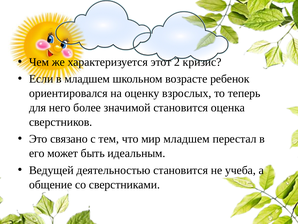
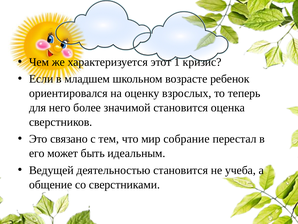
2: 2 -> 1 (177, 62)
мир младшем: младшем -> собрание (187, 139)
